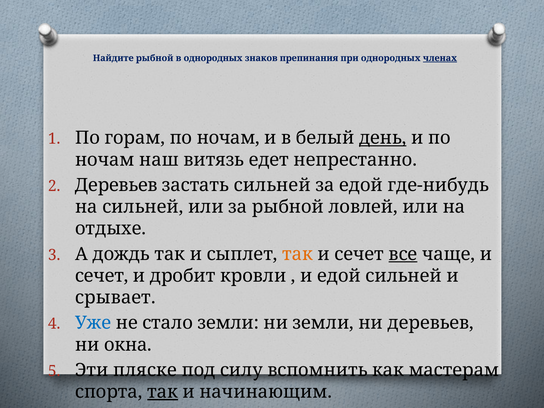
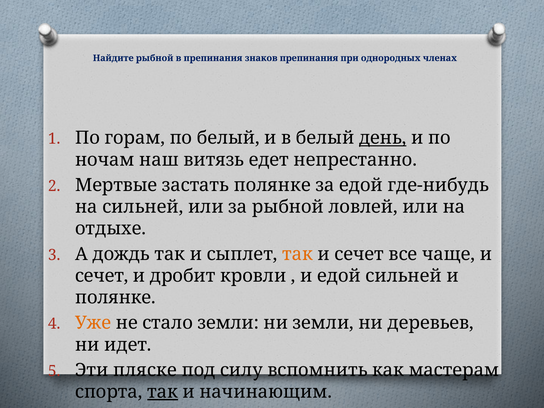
в однородных: однородных -> препинания (213, 58)
членах underline: present -> none (440, 58)
горам по ночам: ночам -> белый (228, 138)
Деревьев: Деревьев -> Мертвые (116, 185)
застать сильней: сильней -> полянке (272, 185)
все underline: present -> none (403, 254)
срывает: срывает -> полянке (115, 298)
Уже colour: blue -> orange (93, 323)
окна: окна -> идет (128, 345)
